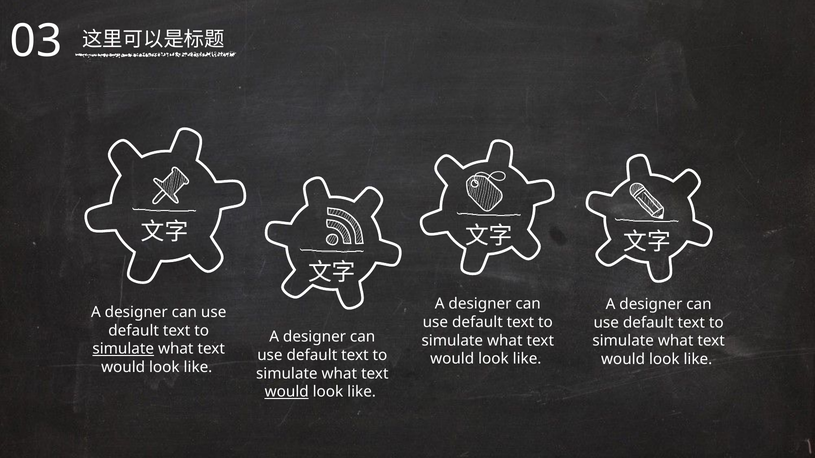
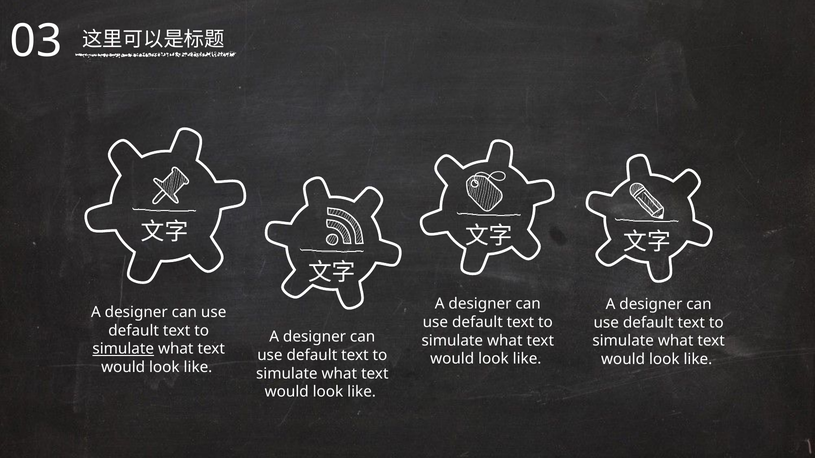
would underline: present -> none (287, 392)
